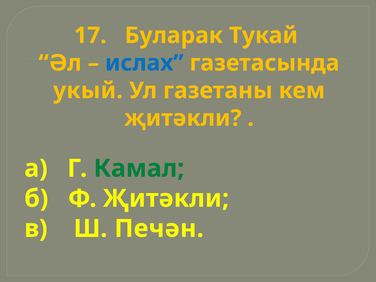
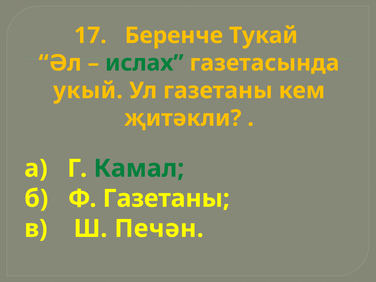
Буларак: Буларак -> Беренче (174, 35)
ислах colour: blue -> green (144, 63)
Ф Җитәкли: Җитәкли -> Газетаны (166, 199)
